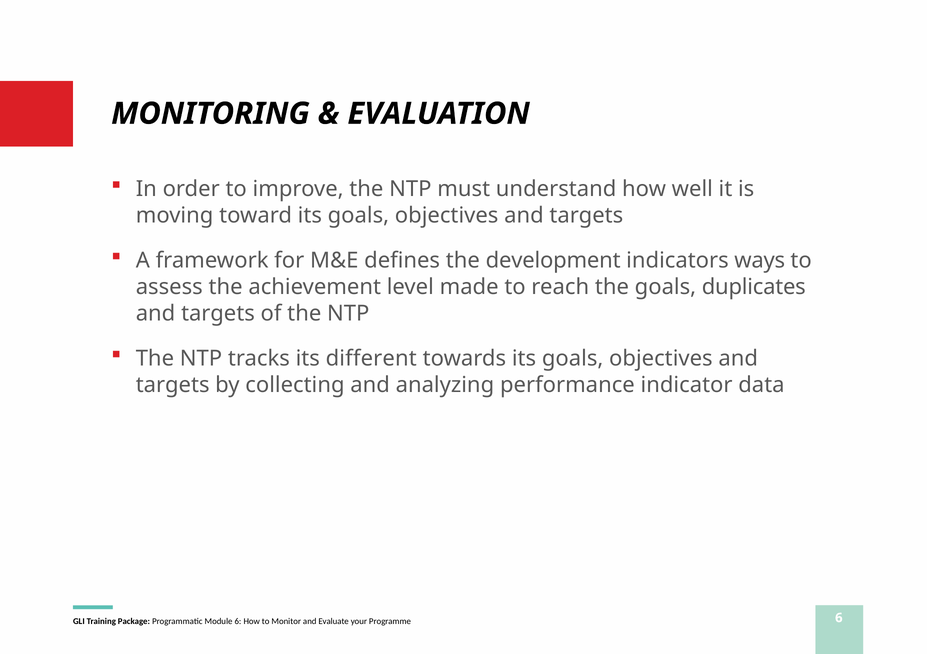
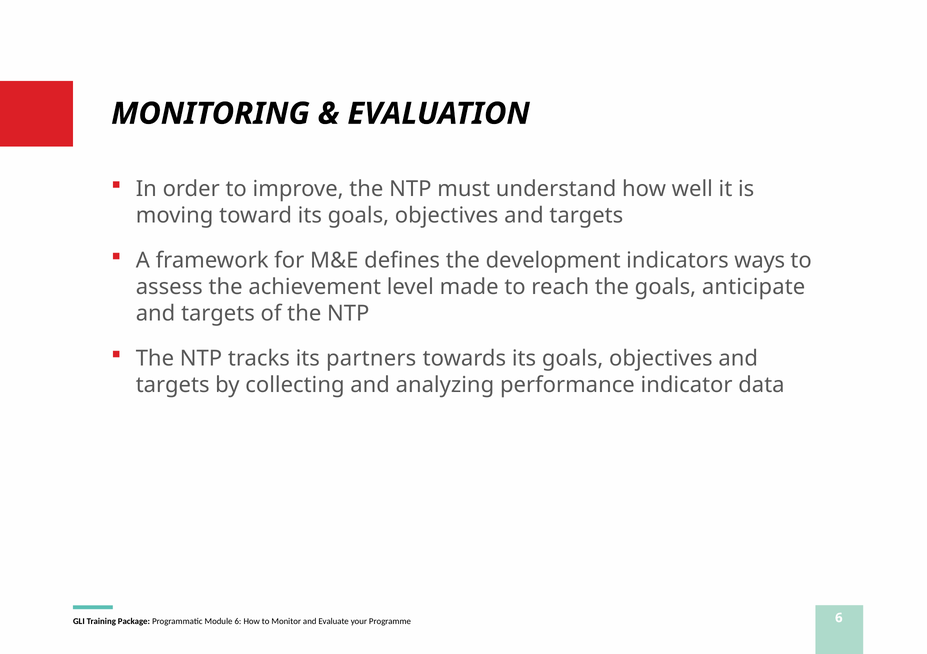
duplicates: duplicates -> anticipate (754, 287)
different: different -> partners (371, 358)
